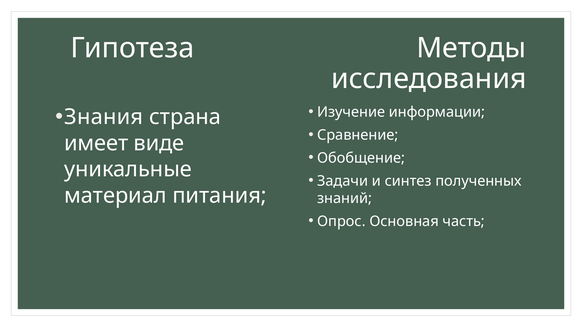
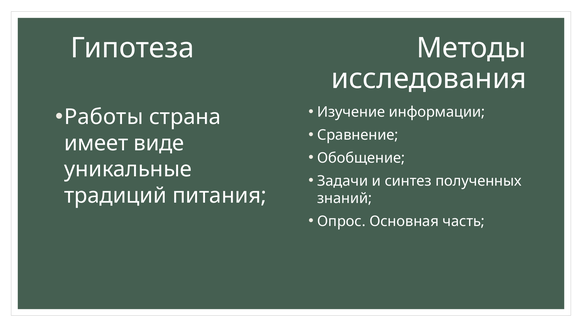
Знания: Знания -> Работы (104, 117)
материал: материал -> традиций (115, 196)
